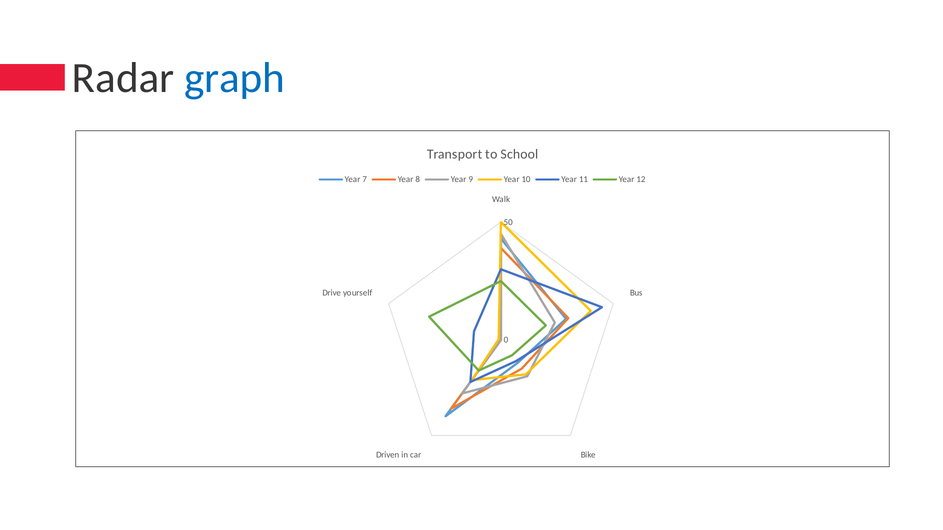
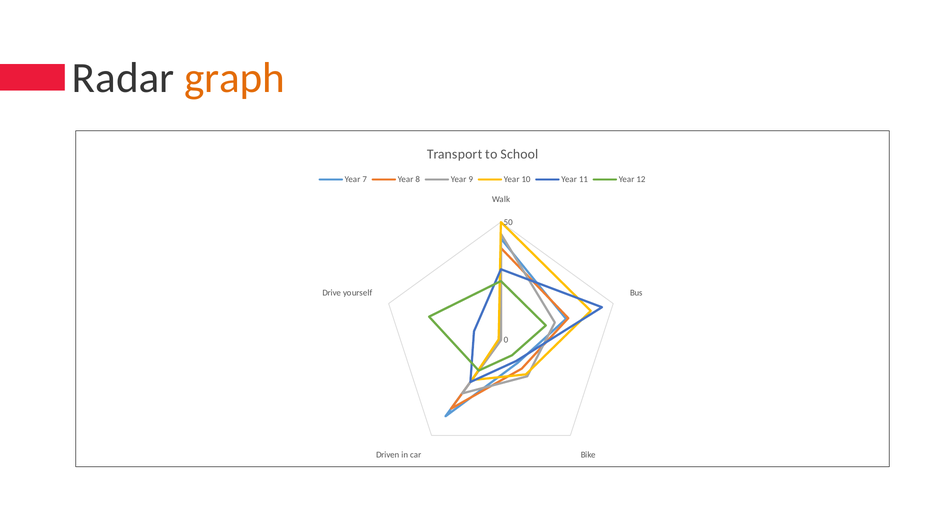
graph colour: blue -> orange (235, 78)
